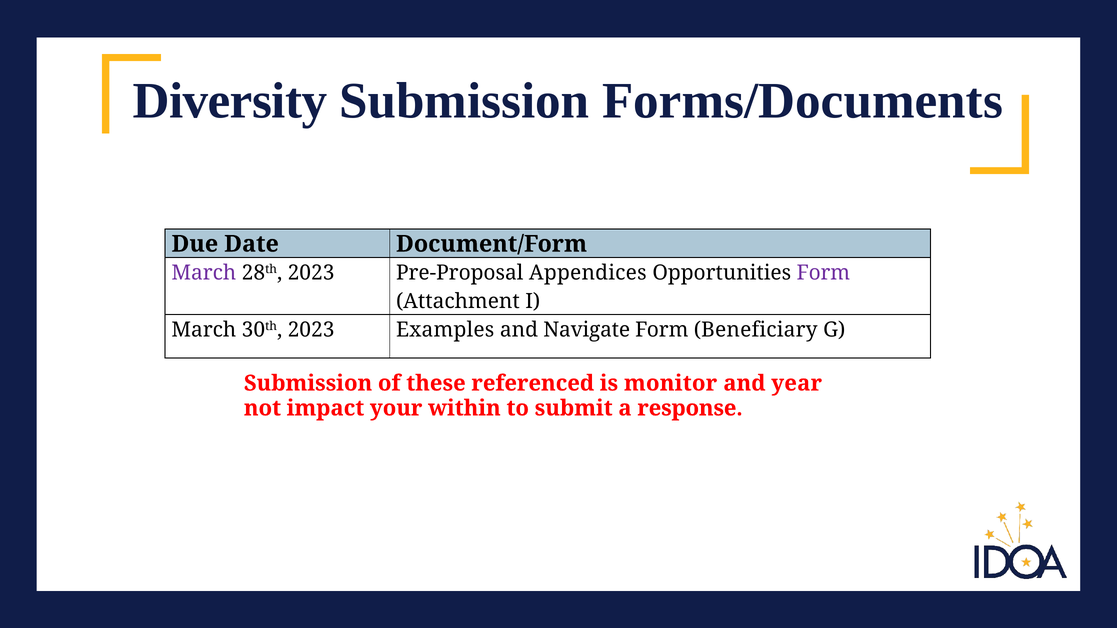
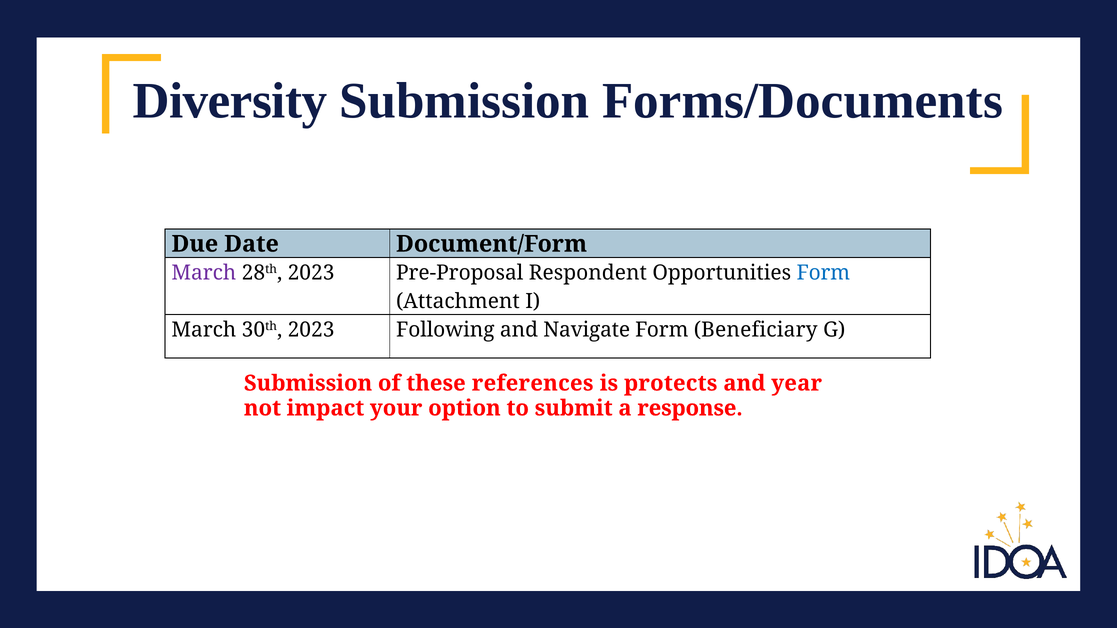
Appendices: Appendices -> Respondent (588, 273)
Form colour: purple -> blue (823, 273)
Examples: Examples -> Following (445, 330)
referenced: referenced -> references (533, 383)
monitor: monitor -> protects (671, 383)
within: within -> option (464, 408)
